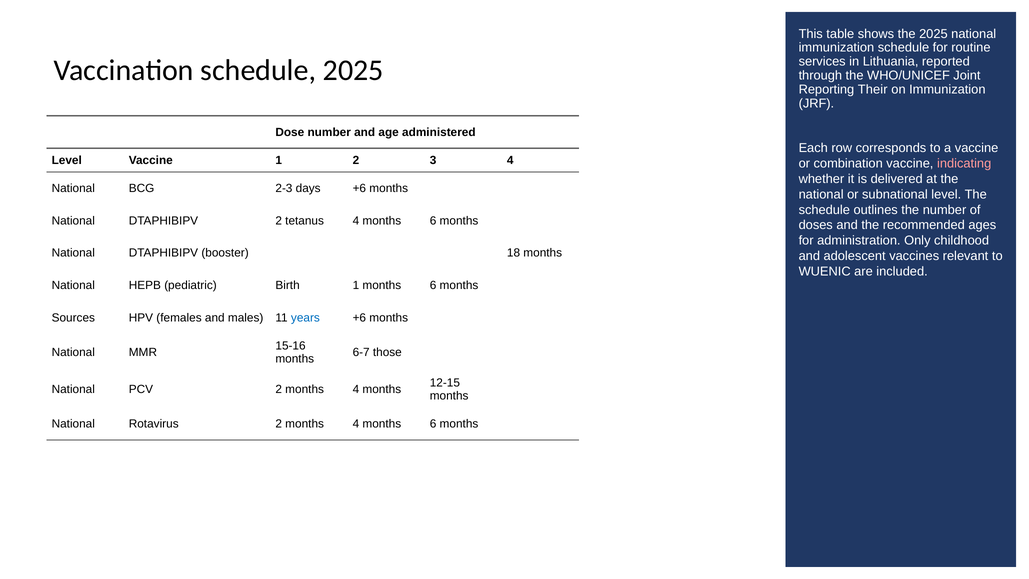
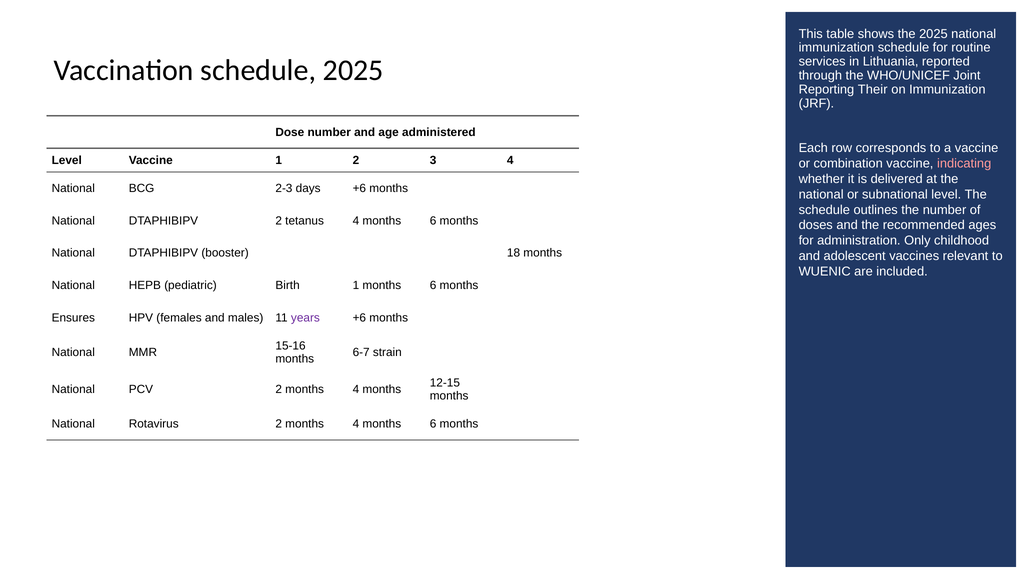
Sources: Sources -> Ensures (73, 318)
years colour: blue -> purple (305, 318)
those: those -> strain (387, 352)
